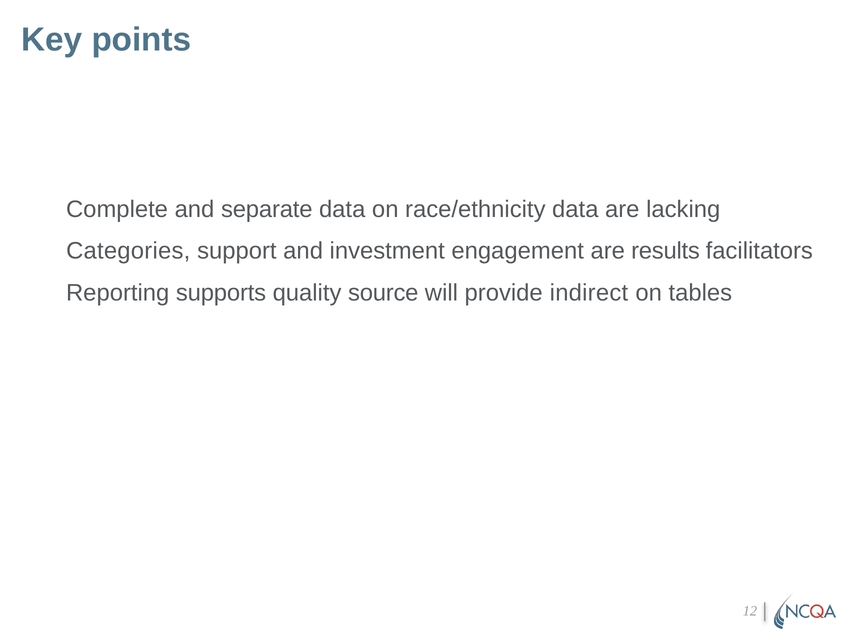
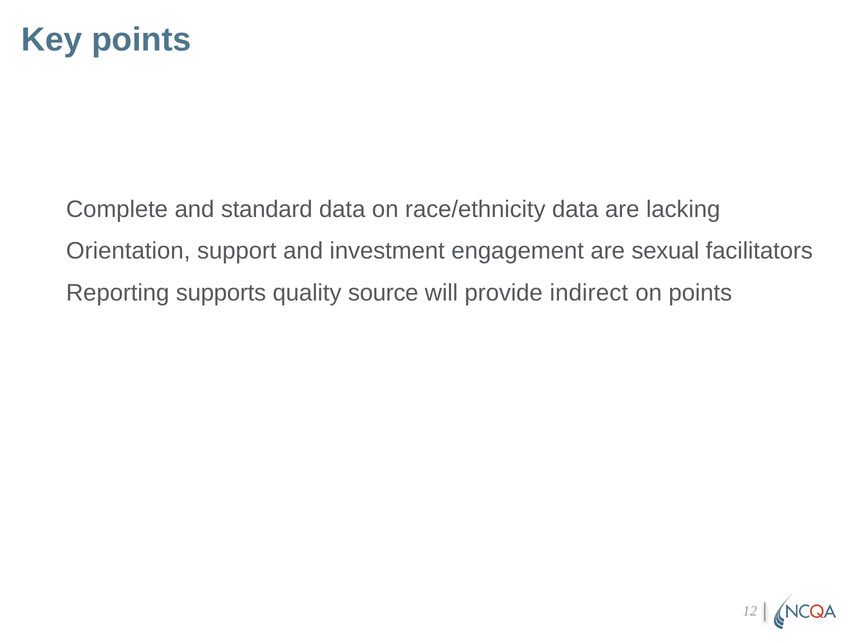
separate: separate -> standard (267, 209)
Categories: Categories -> Orientation (128, 251)
results: results -> sexual (665, 251)
on tables: tables -> points (700, 293)
